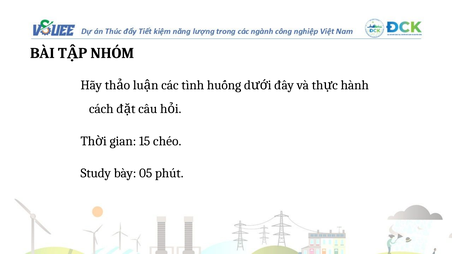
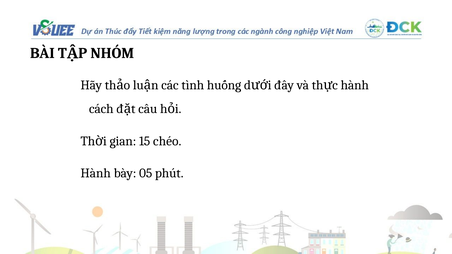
Study: Study -> Hành (96, 173)
